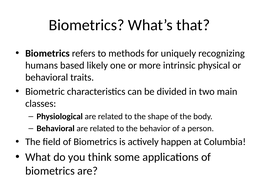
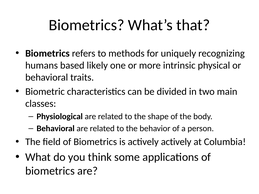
actively happen: happen -> actively (176, 142)
